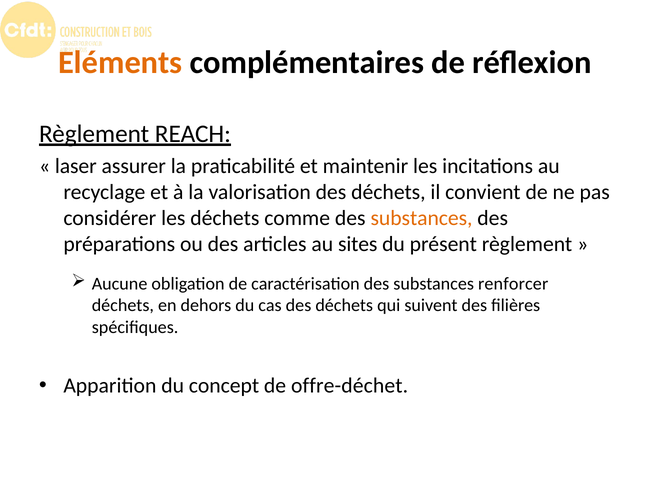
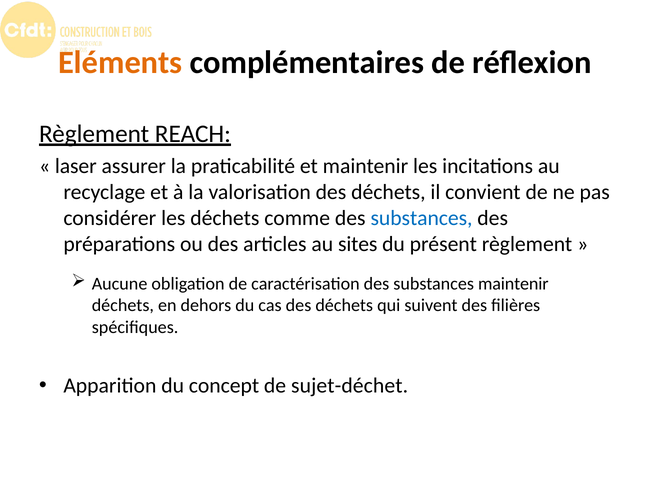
substances colour: orange -> blue (422, 218)
substances renforcer: renforcer -> maintenir (513, 284)
offre-déchet: offre-déchet -> sujet-déchet (350, 386)
